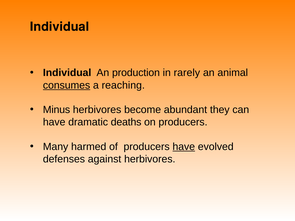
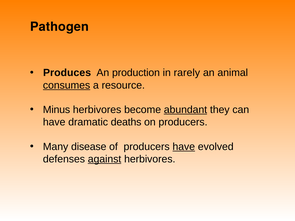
Individual: Individual -> Pathogen (59, 27)
Individual: Individual -> Produces (67, 73)
reaching: reaching -> resource (123, 85)
abundant underline: none -> present (185, 110)
harmed: harmed -> disease (89, 147)
against underline: none -> present (105, 159)
